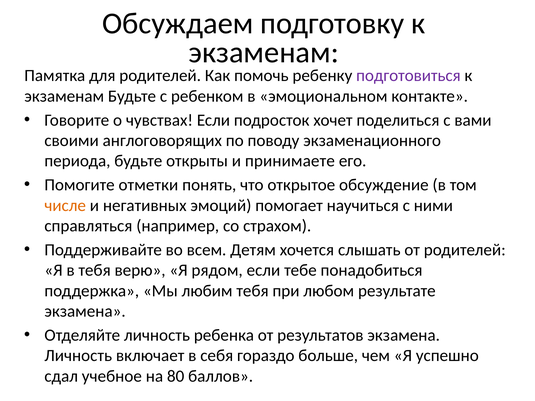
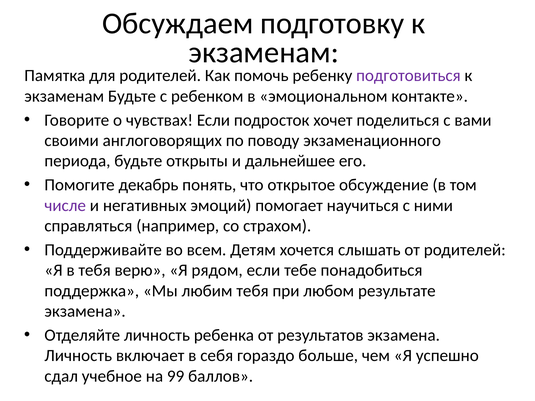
принимаете: принимаете -> дальнейшее (290, 161)
отметки: отметки -> декабрь (148, 185)
числе colour: orange -> purple (65, 205)
80: 80 -> 99 (176, 376)
